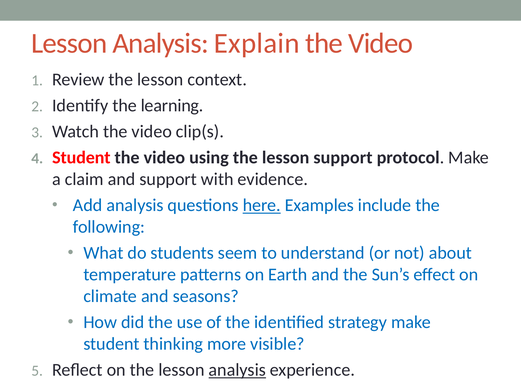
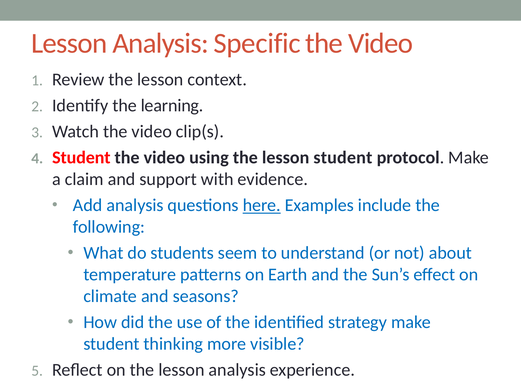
Explain: Explain -> Specific (257, 43)
lesson support: support -> student (343, 158)
analysis underline: present -> none (237, 371)
